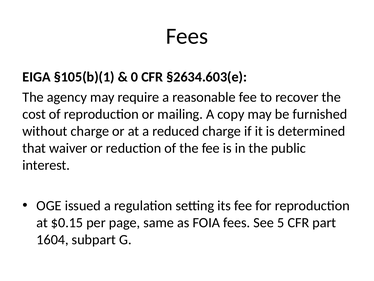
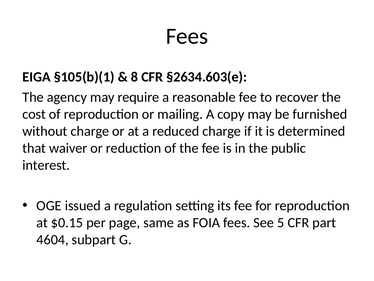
0: 0 -> 8 (135, 77)
1604: 1604 -> 4604 (53, 239)
